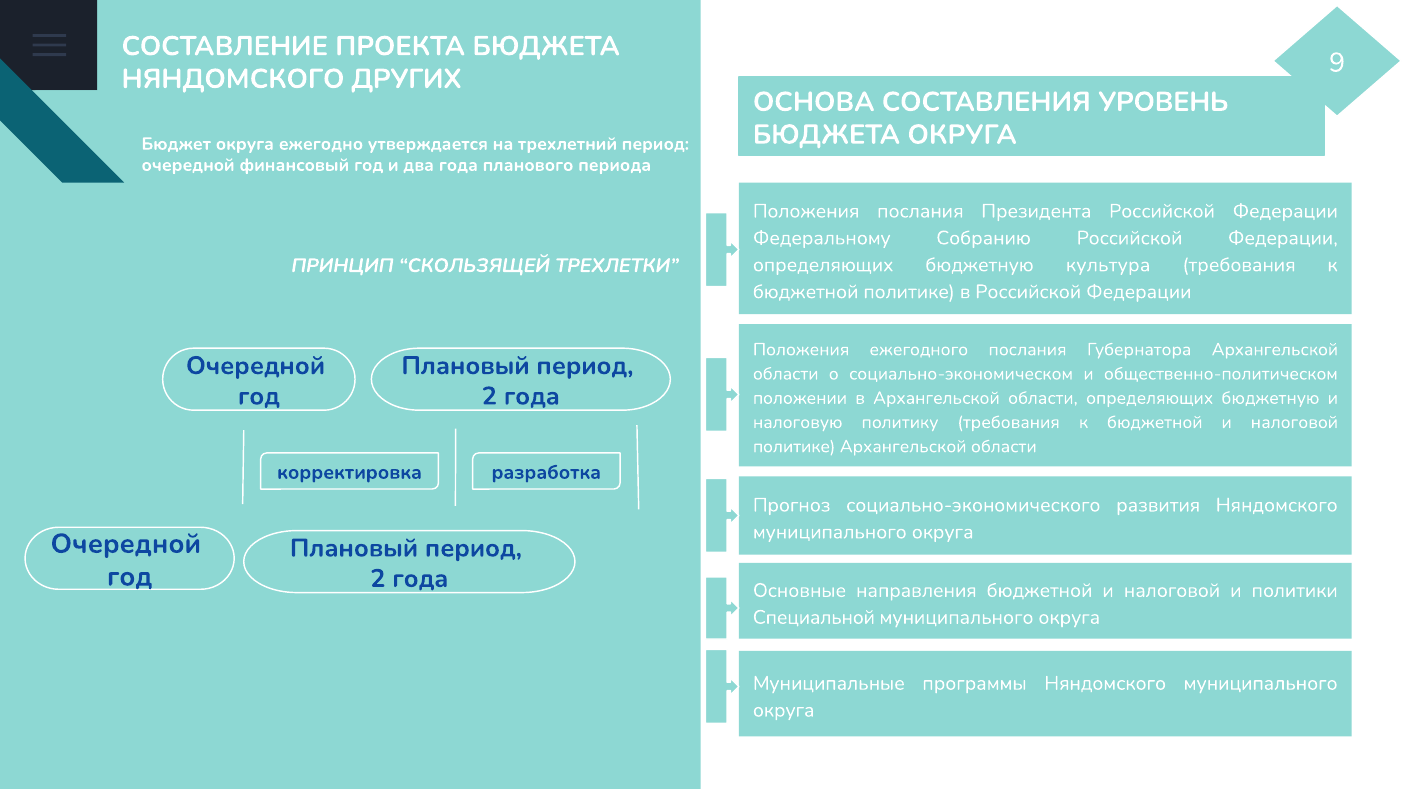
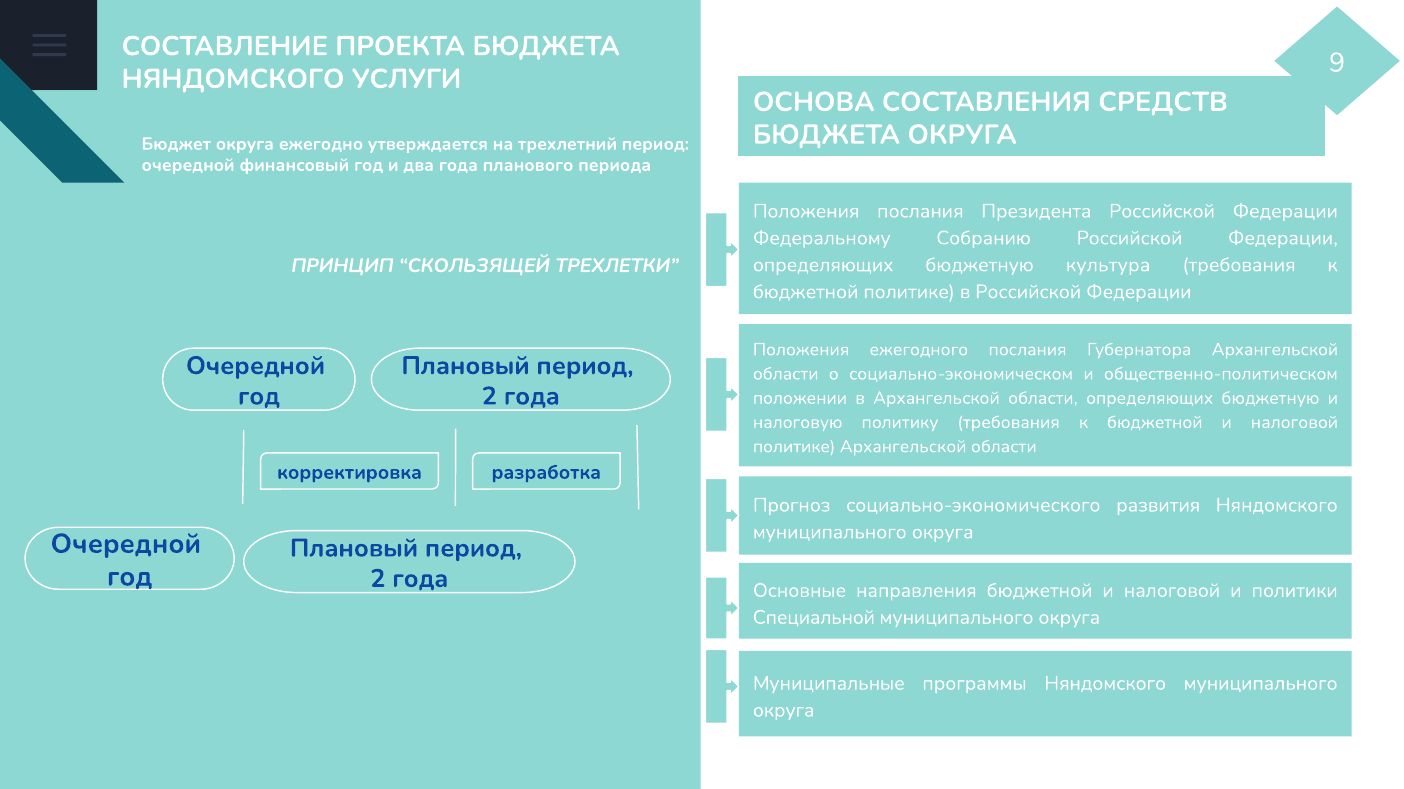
ДРУГИХ: ДРУГИХ -> УСЛУГИ (406, 79)
УРОВЕНЬ: УРОВЕНЬ -> СРЕДСТВ (1163, 102)
